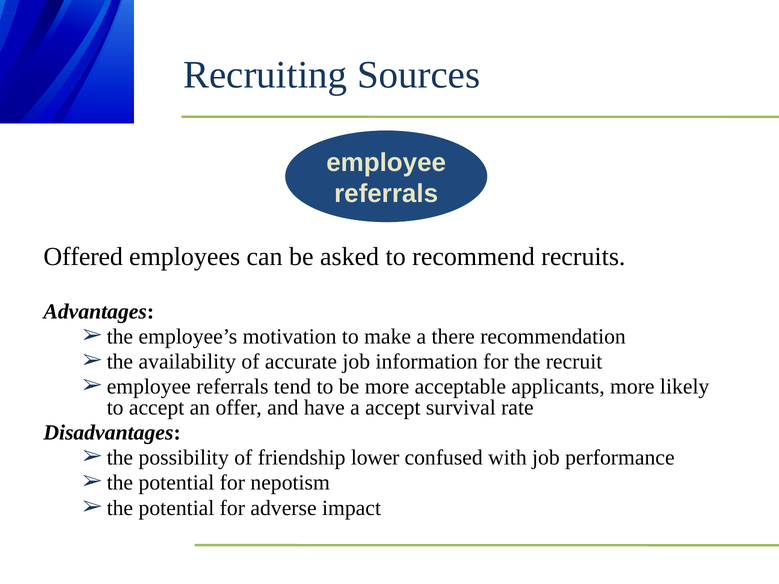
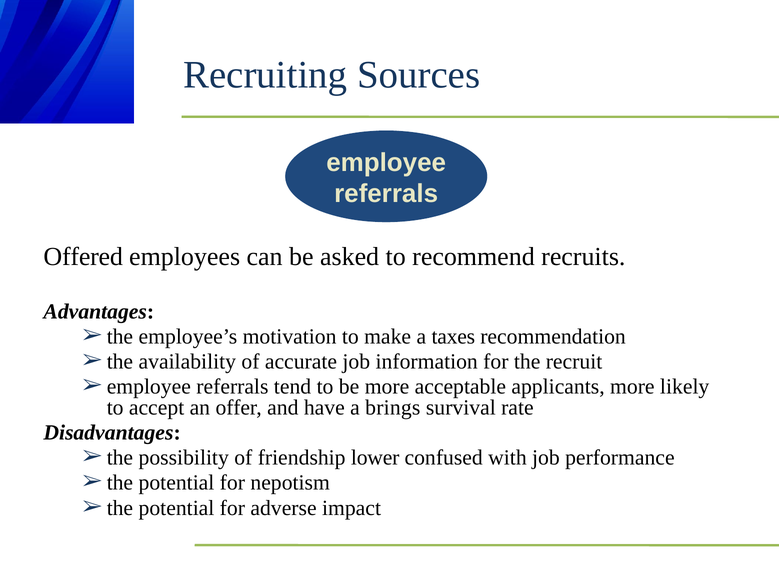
there: there -> taxes (453, 337)
a accept: accept -> brings (393, 408)
